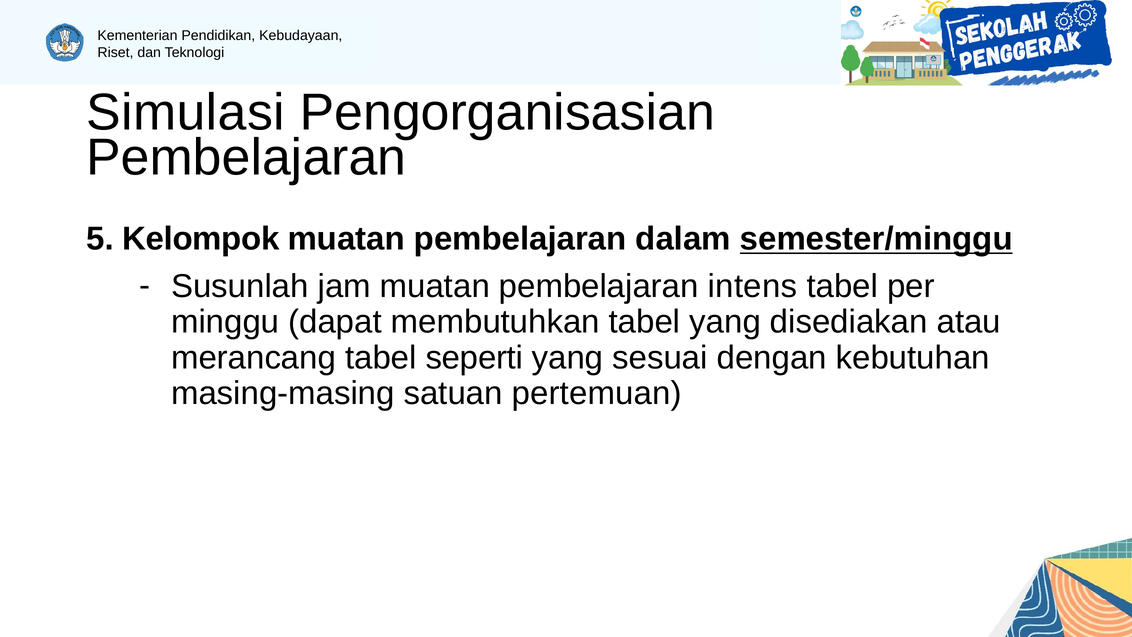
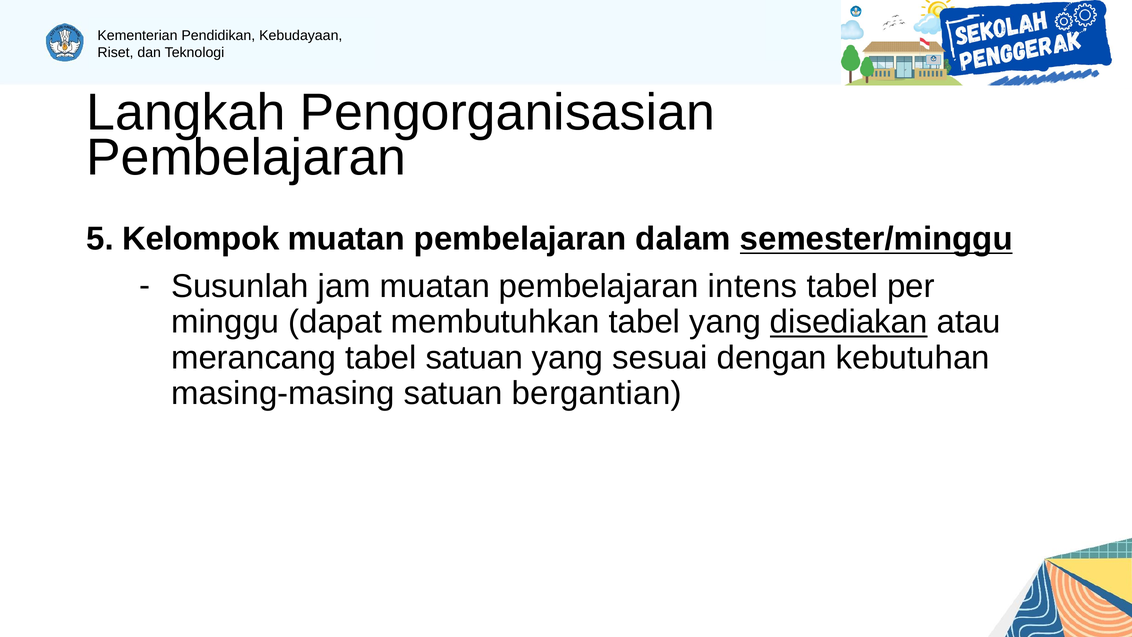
Simulasi: Simulasi -> Langkah (186, 113)
disediakan underline: none -> present (849, 322)
tabel seperti: seperti -> satuan (474, 358)
pertemuan: pertemuan -> bergantian (597, 393)
